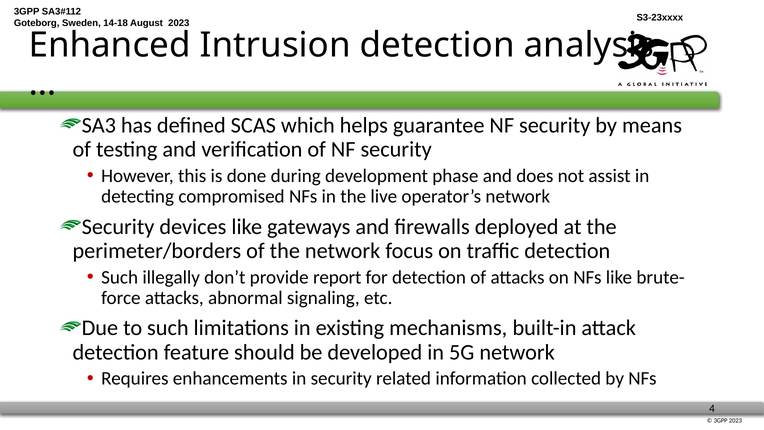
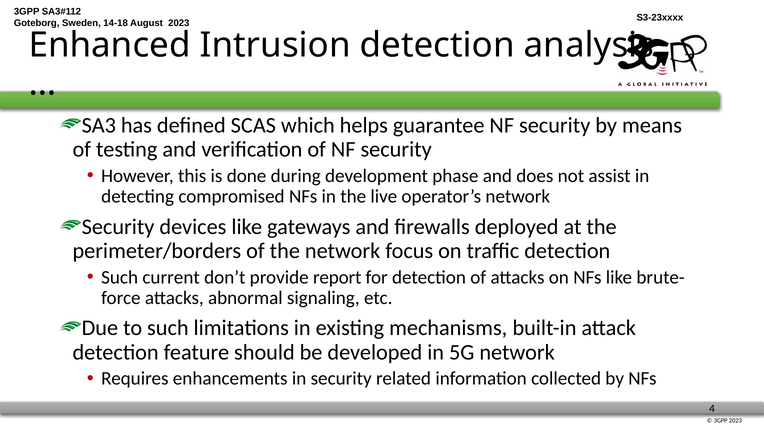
illegally: illegally -> current (171, 277)
